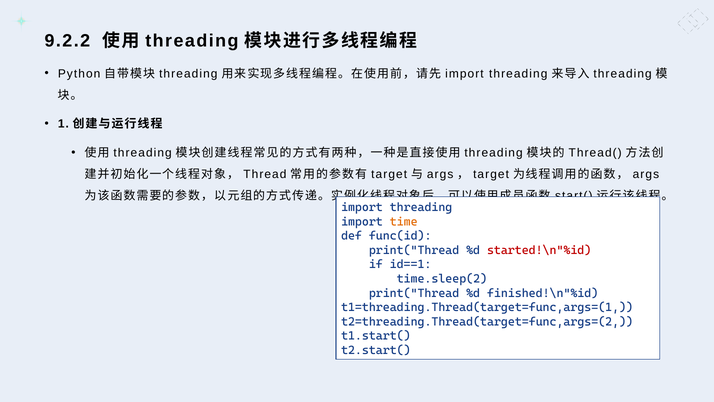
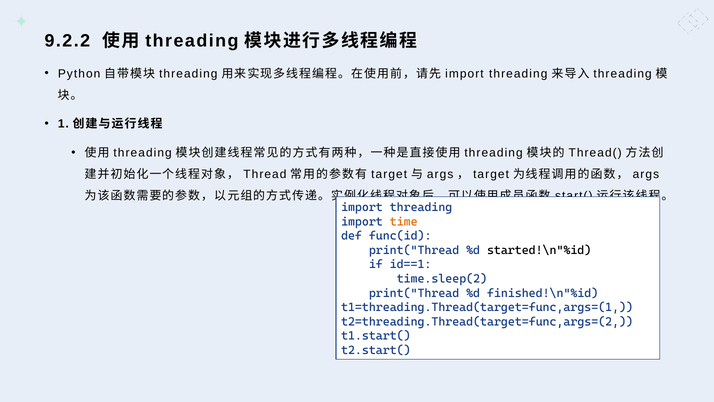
started!\n"%id colour: red -> black (539, 250)
